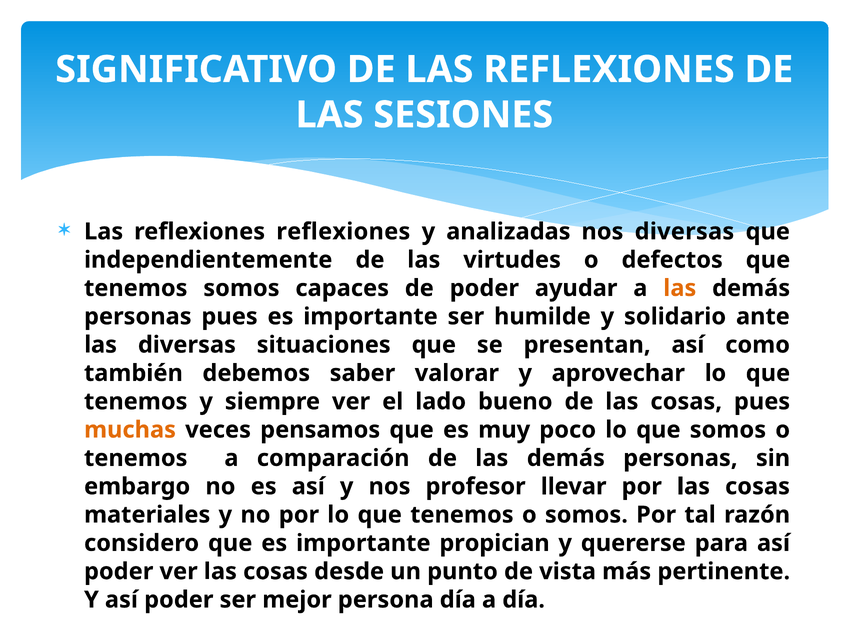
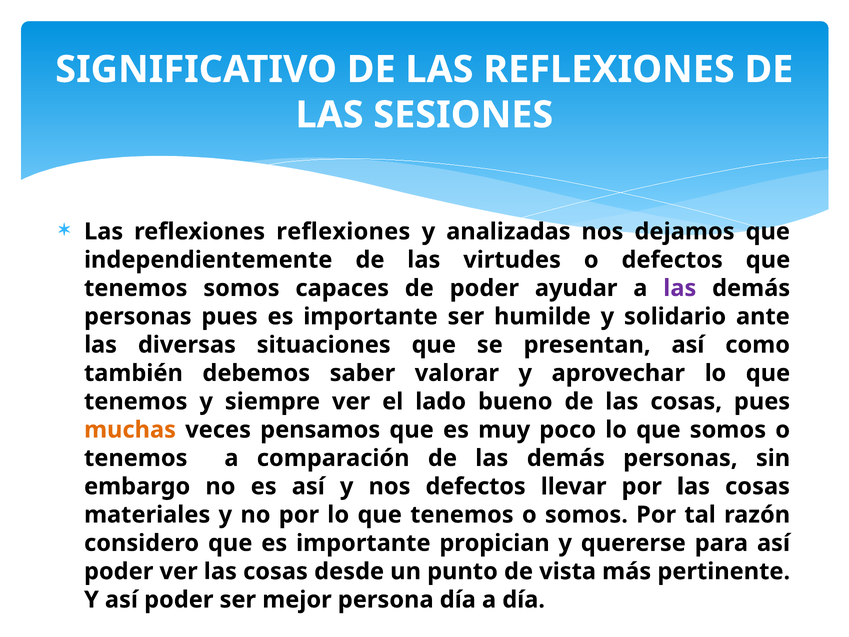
nos diversas: diversas -> dejamos (685, 231)
las colour: orange -> purple (680, 288)
nos profesor: profesor -> defectos (476, 486)
